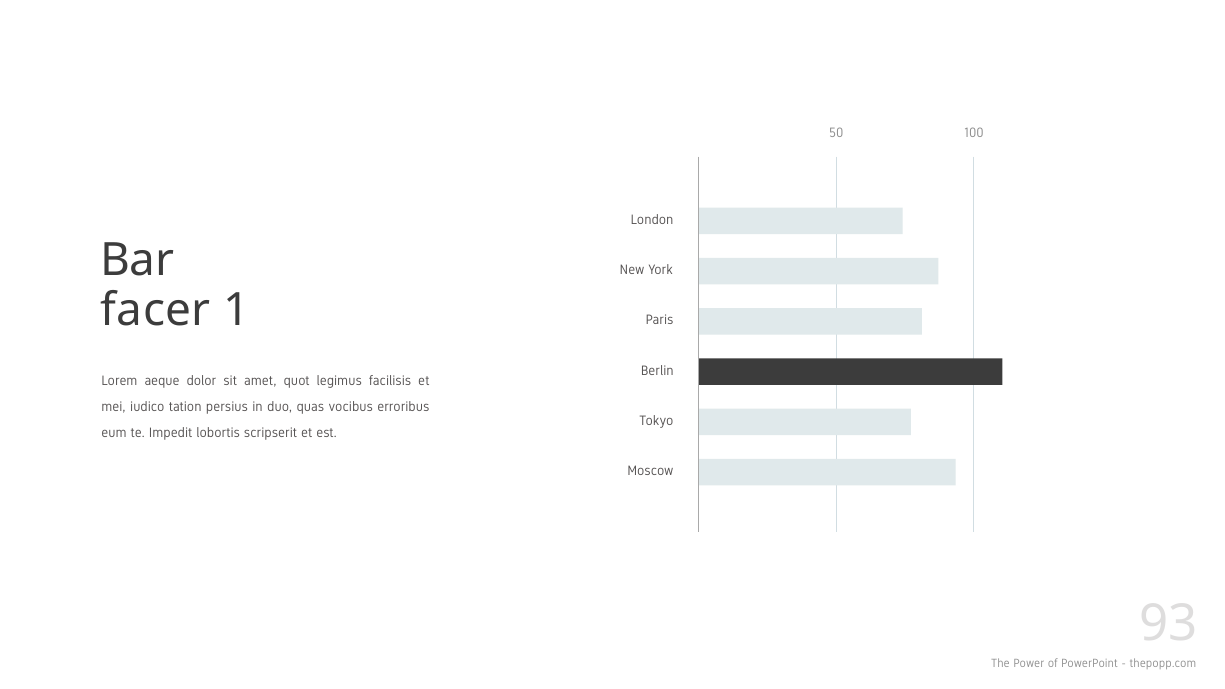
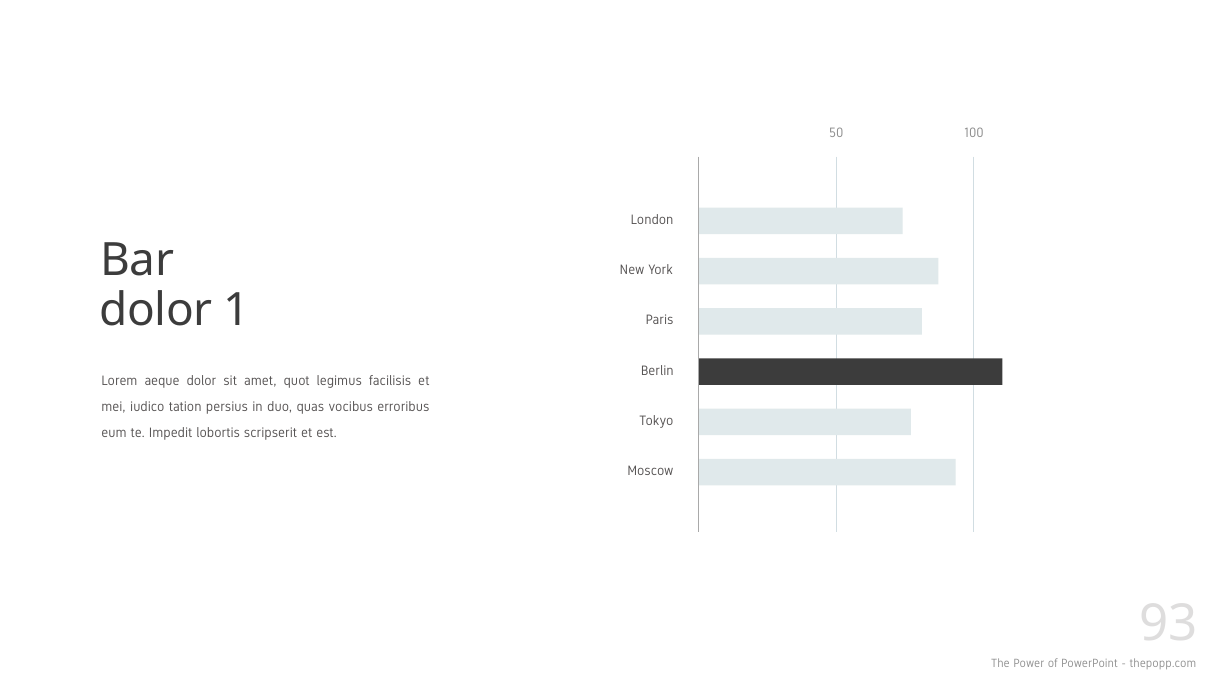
facer: facer -> dolor (156, 310)
